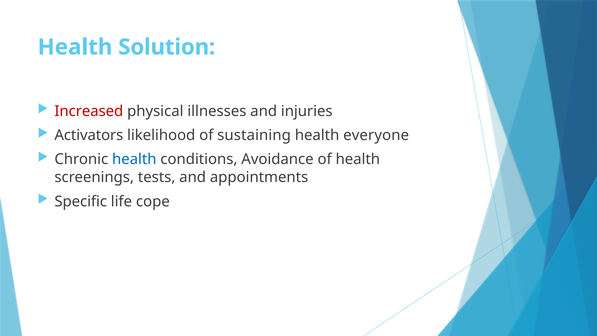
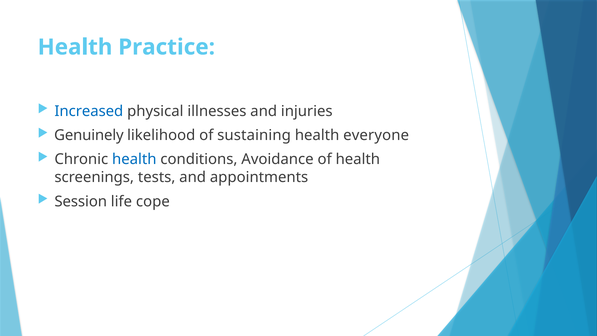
Solution: Solution -> Practice (167, 47)
Increased colour: red -> blue (89, 111)
Activators: Activators -> Genuinely (89, 135)
Specific: Specific -> Session (81, 201)
